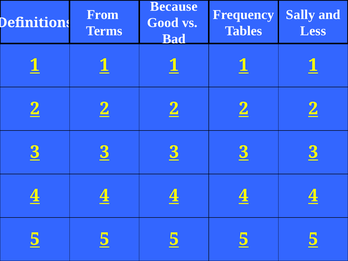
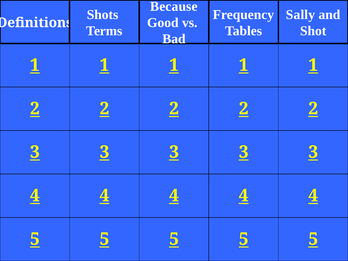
From: From -> Shots (103, 15)
Less: Less -> Shot (313, 31)
